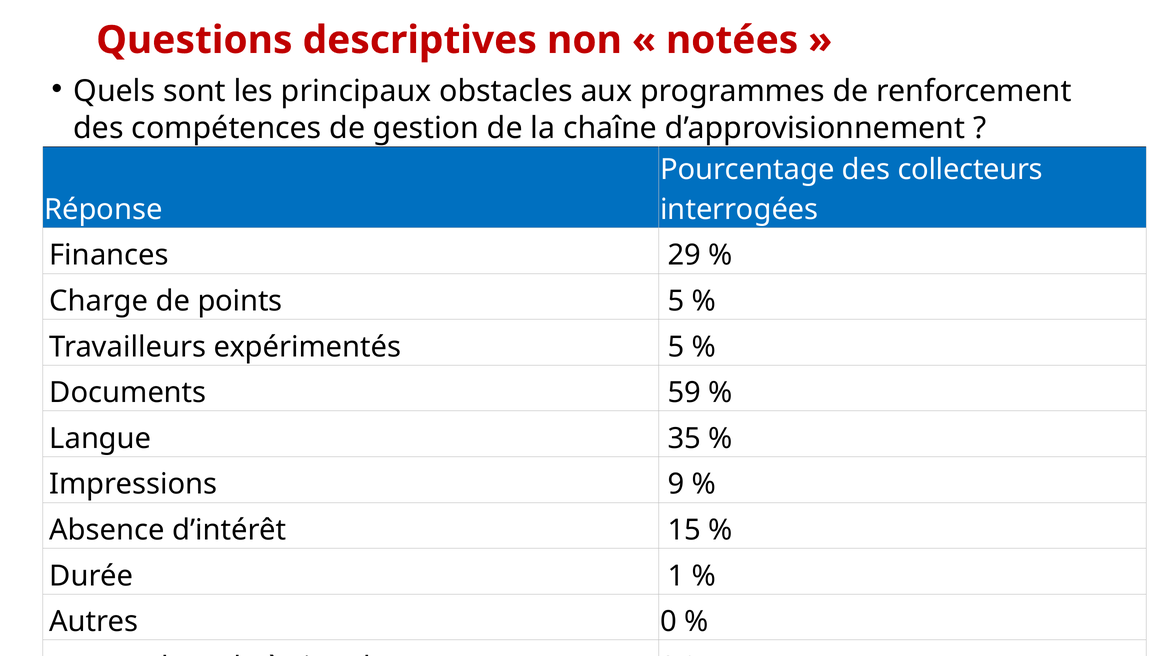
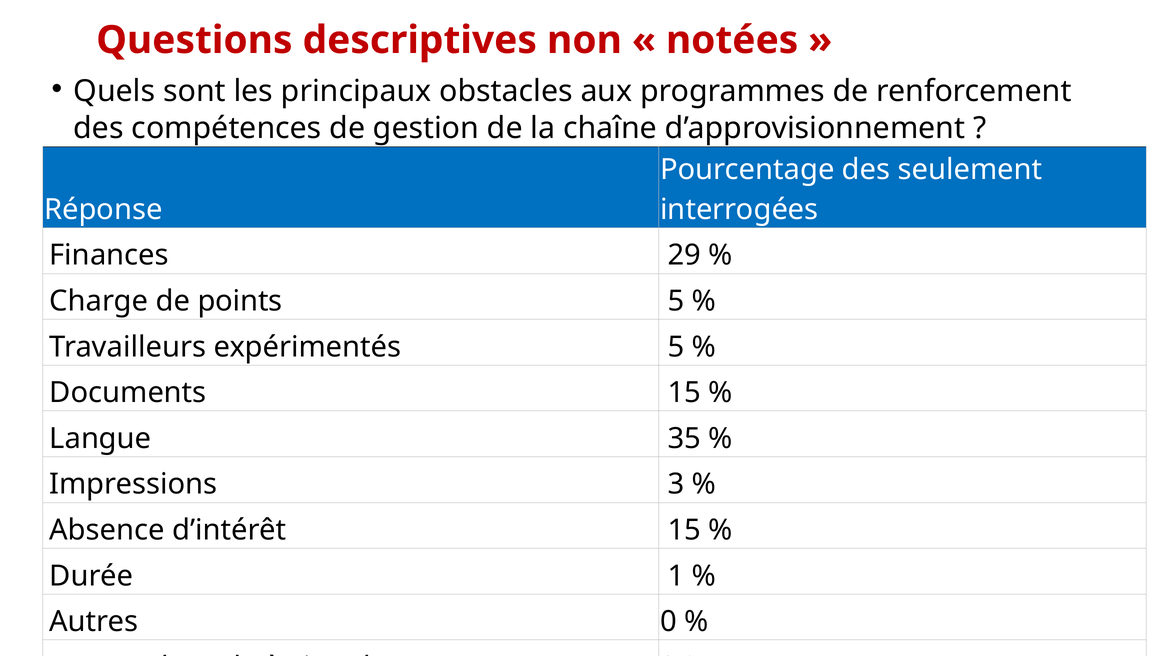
collecteurs: collecteurs -> seulement (970, 170)
Documents 59: 59 -> 15 (684, 393)
Impressions 9: 9 -> 3 (676, 484)
